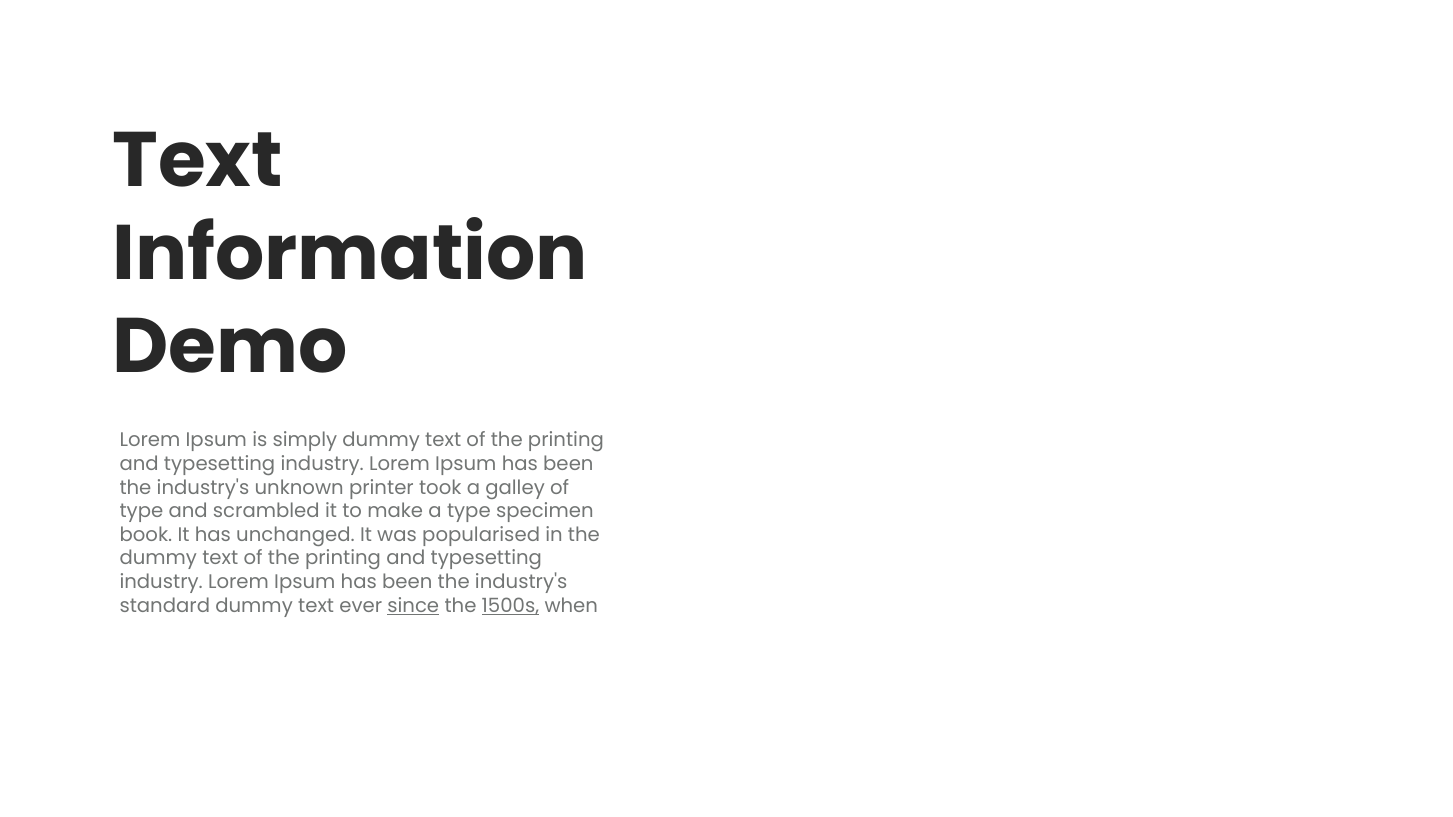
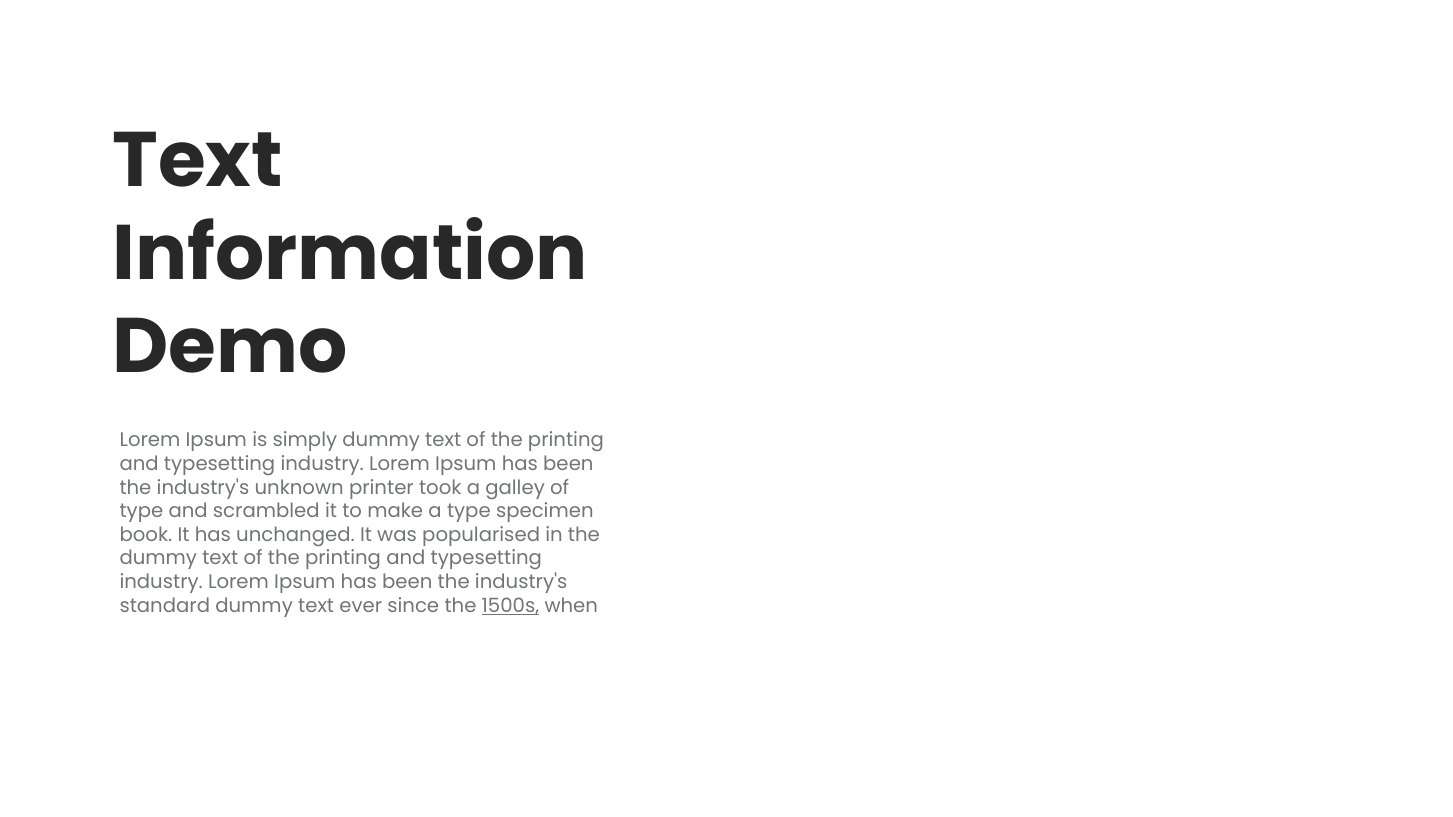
since underline: present -> none (413, 606)
